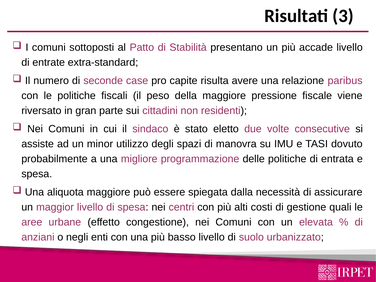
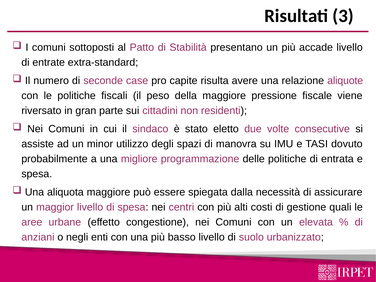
paribus: paribus -> aliquote (345, 81)
